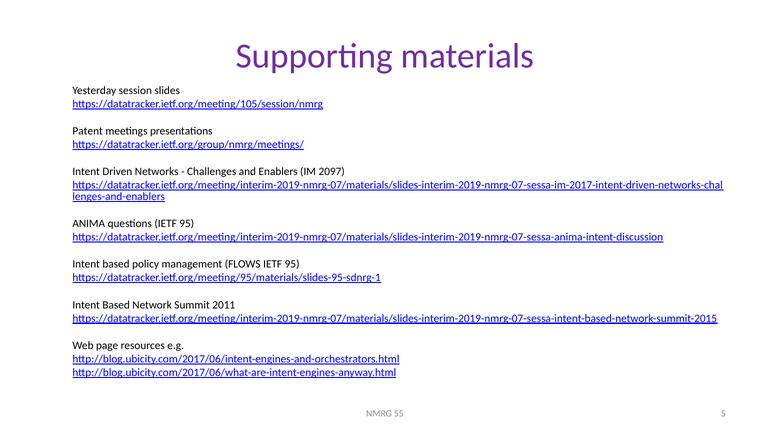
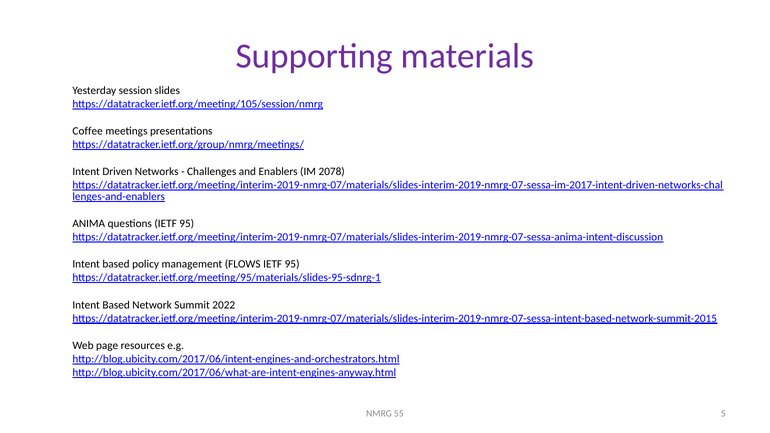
Patent: Patent -> Coffee (88, 131)
2097: 2097 -> 2078 (332, 172)
2011: 2011 -> 2022 (224, 305)
